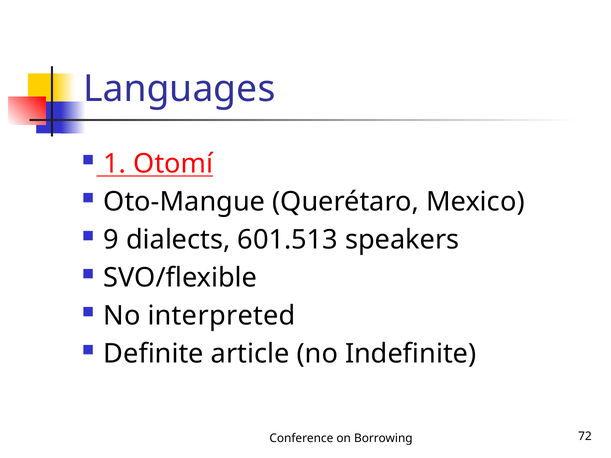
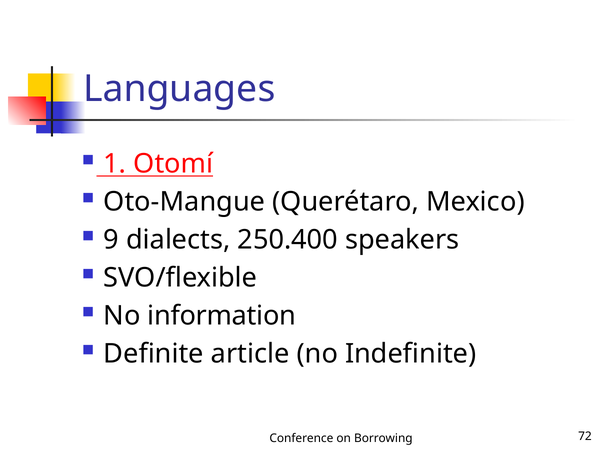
601.513: 601.513 -> 250.400 (288, 240)
interpreted: interpreted -> information (222, 316)
